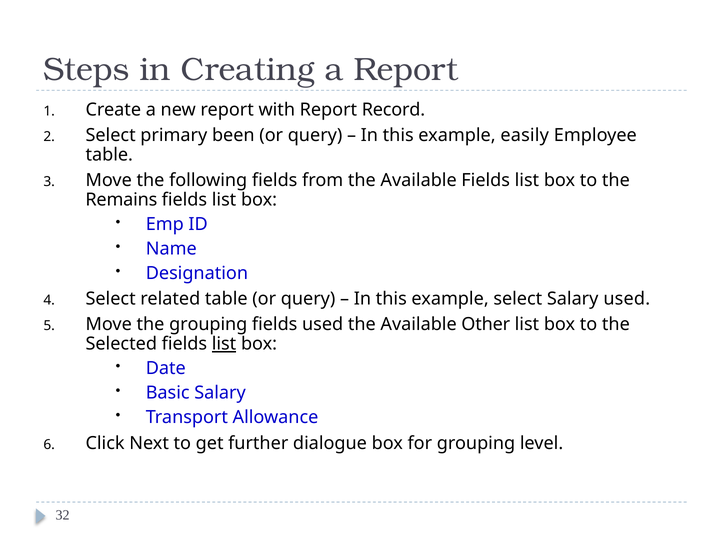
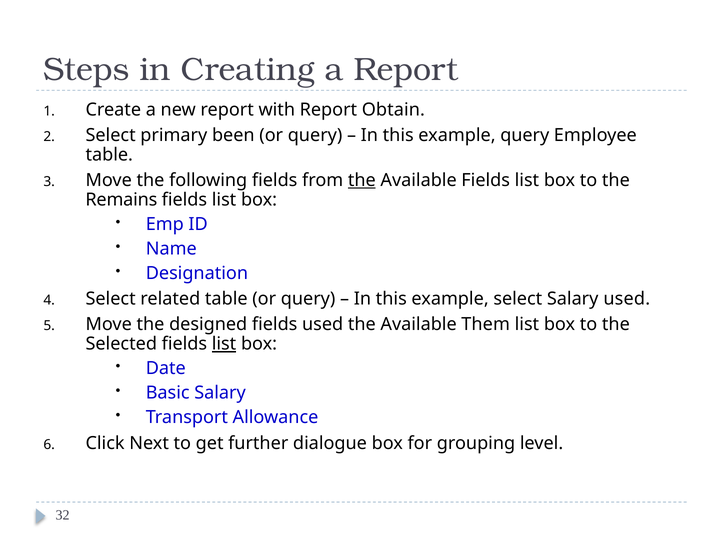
Record: Record -> Obtain (393, 110)
example easily: easily -> query (525, 135)
the underline: none -> present (362, 180)
the grouping: grouping -> designed (208, 325)
Other: Other -> Them (486, 325)
